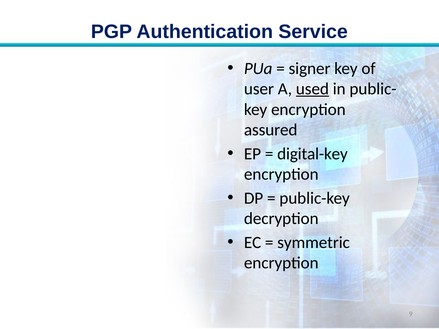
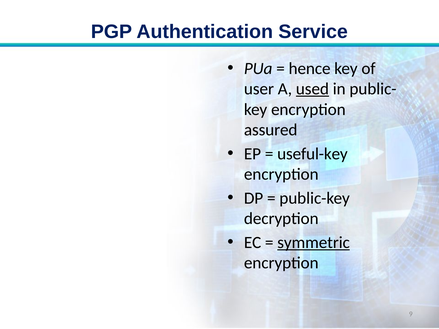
signer: signer -> hence (310, 68)
digital-key: digital-key -> useful-key (312, 154)
symmetric underline: none -> present (314, 243)
